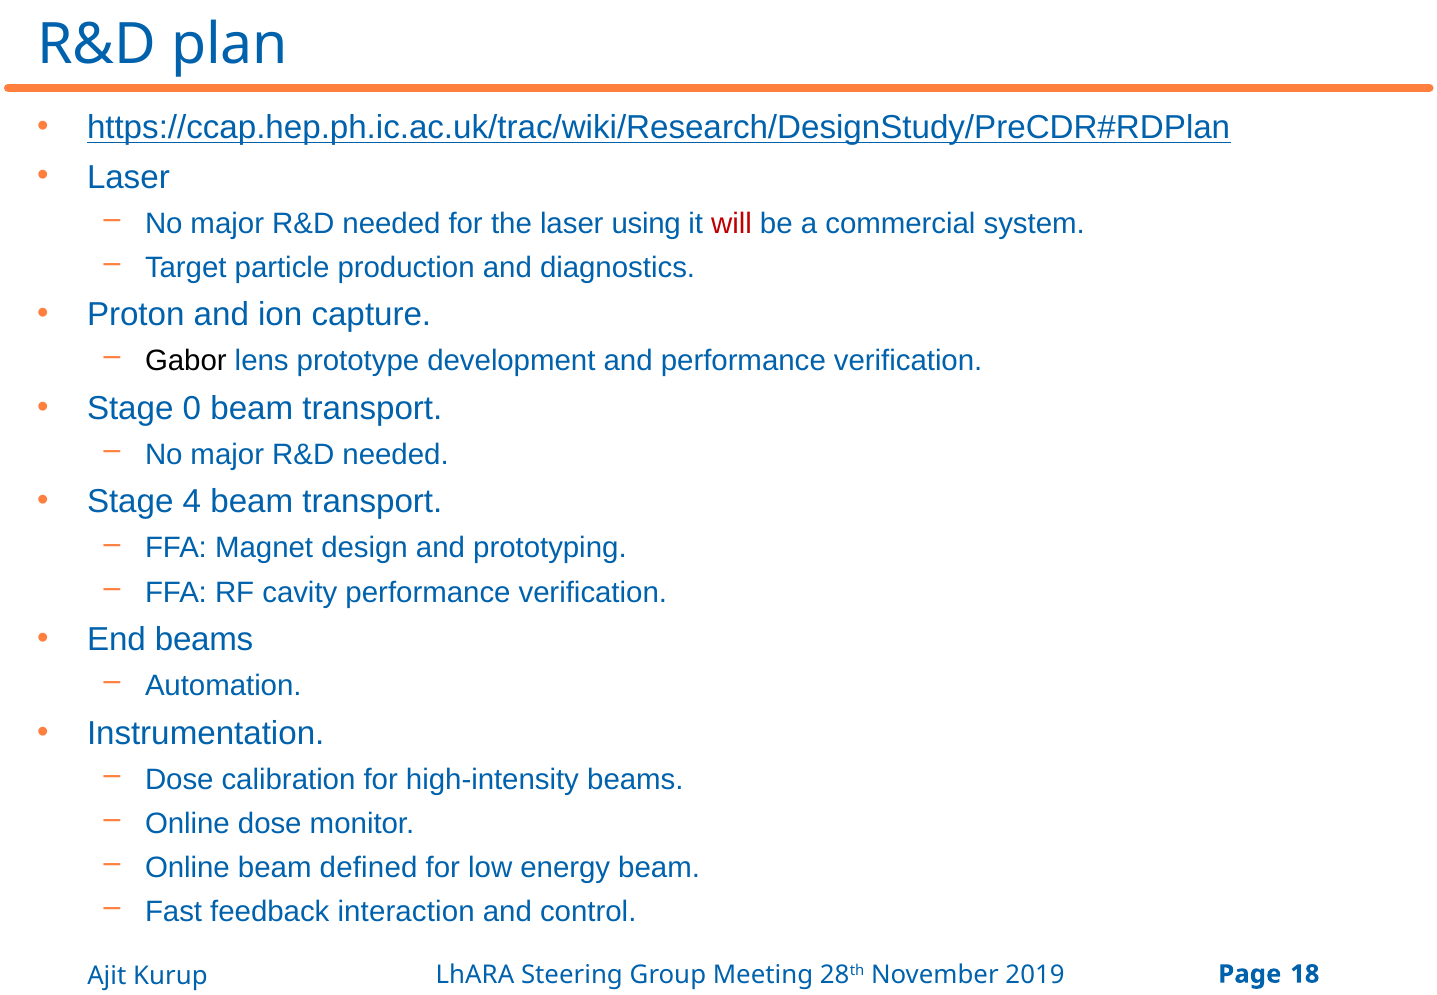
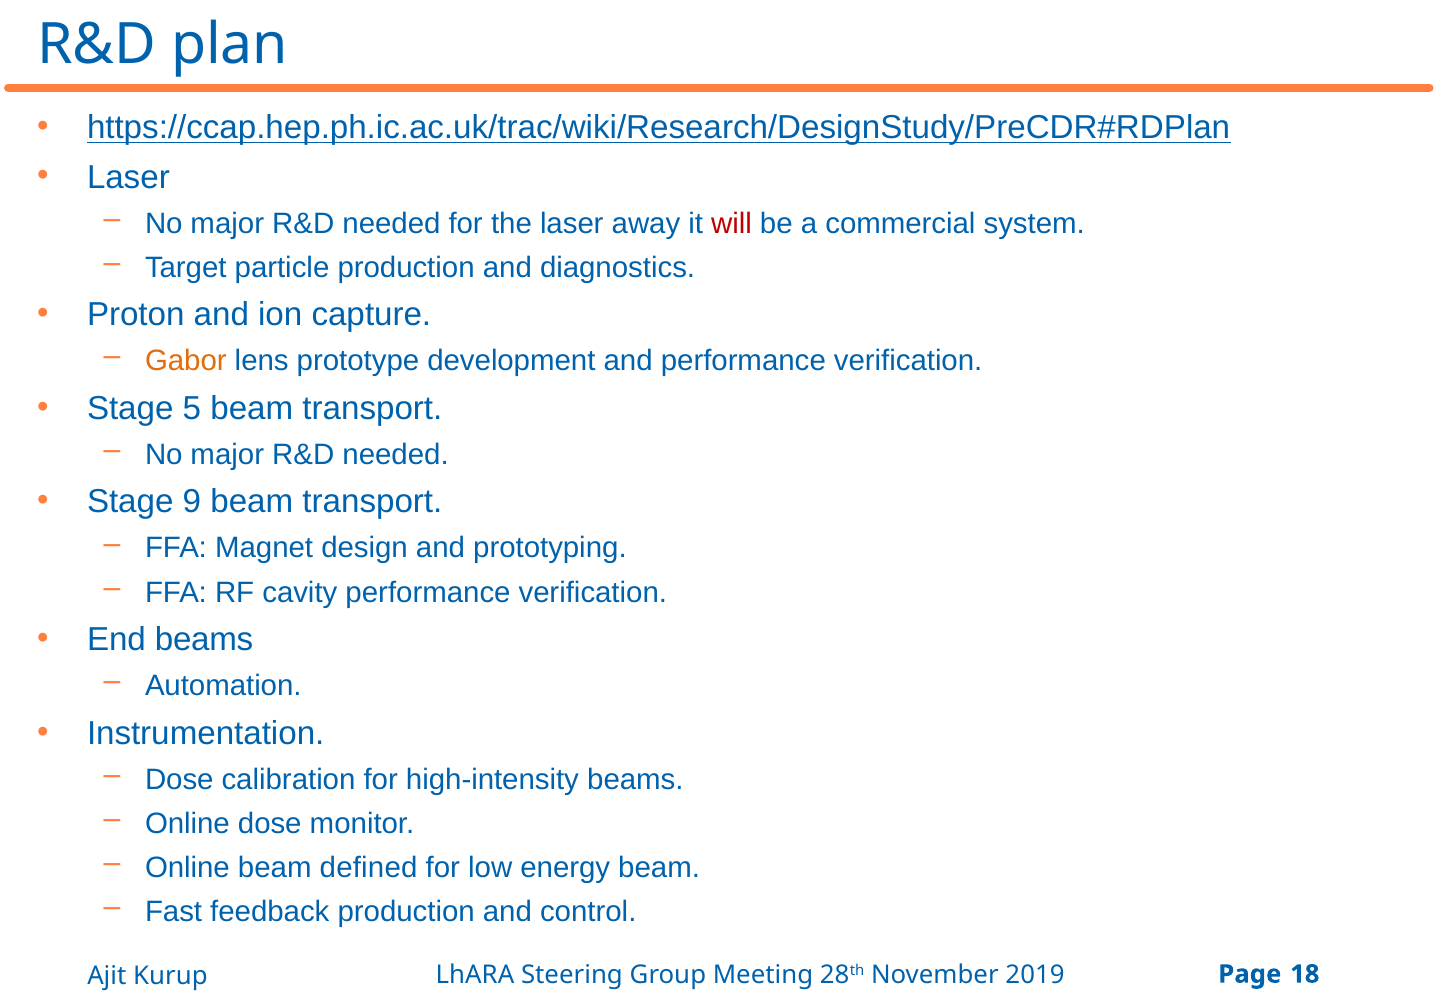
using: using -> away (646, 223)
Gabor colour: black -> orange (186, 361)
0: 0 -> 5 (192, 408)
4: 4 -> 9 (192, 502)
feedback interaction: interaction -> production (406, 912)
